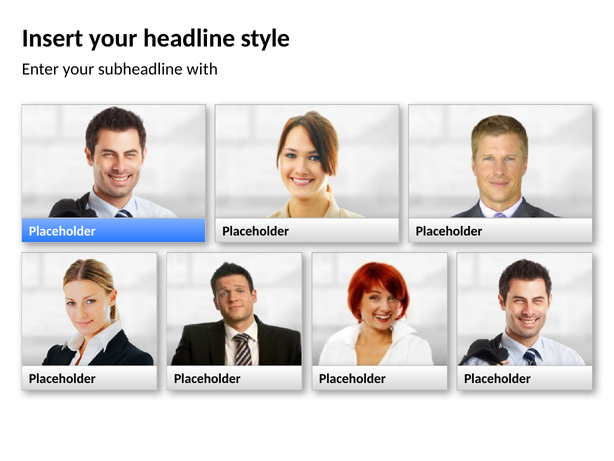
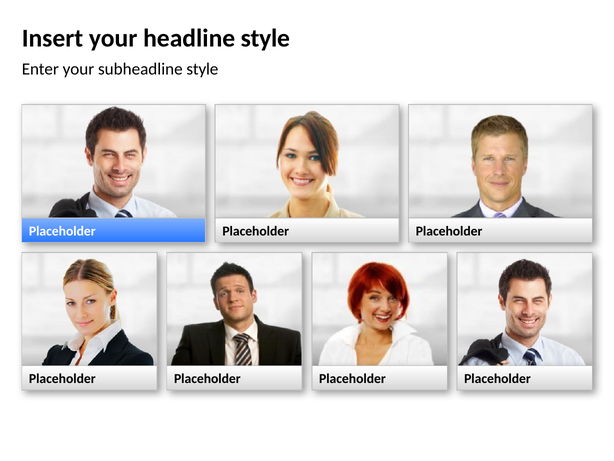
subheadline with: with -> style (202, 69)
